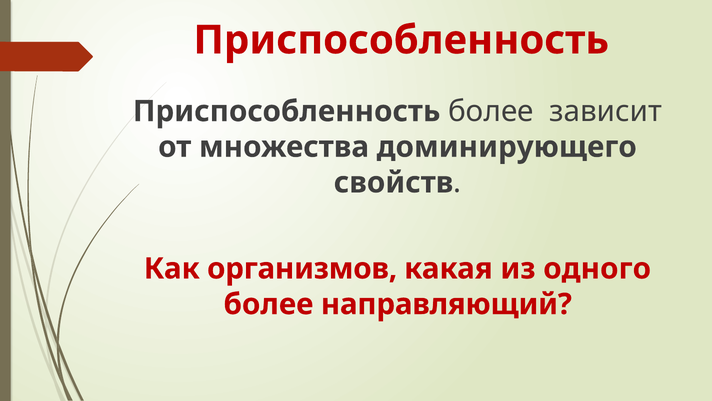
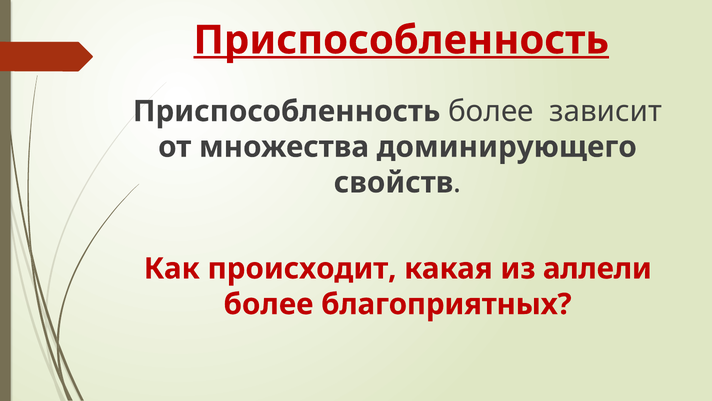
Приспособленность underline: none -> present (401, 40)
организмов: организмов -> происходит (302, 268)
одного: одного -> аллели (597, 268)
направляющий: направляющий -> благоприятных (446, 304)
